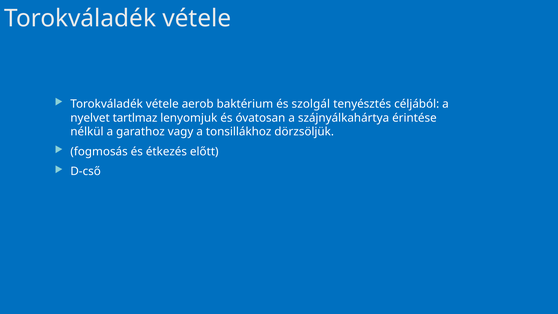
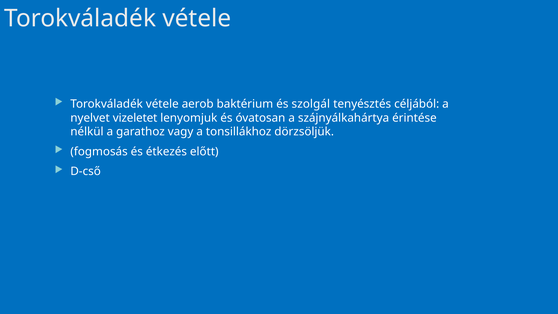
tartlmaz: tartlmaz -> vizeletet (135, 118)
